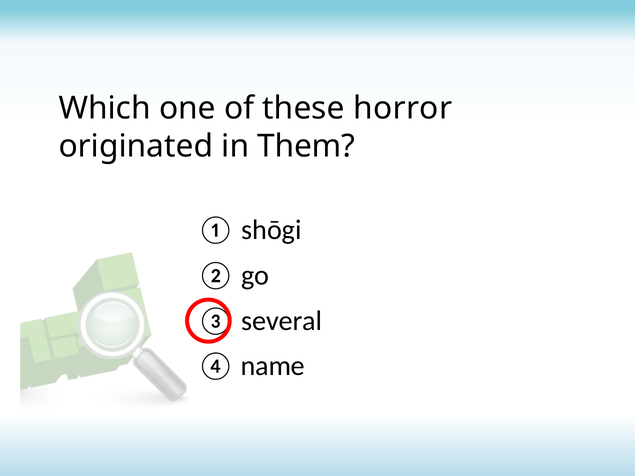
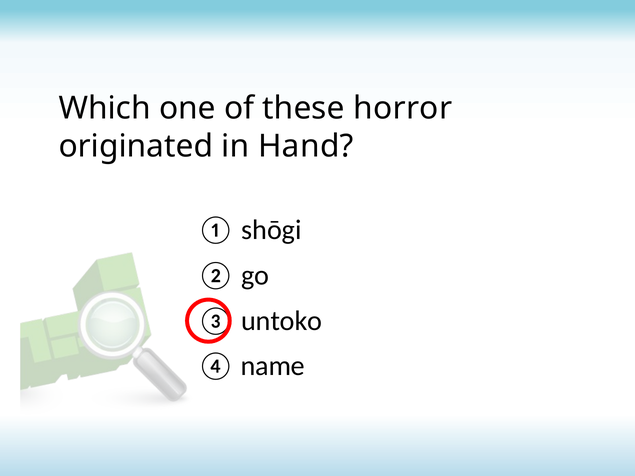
Them: Them -> Hand (306, 146)
several: several -> untoko (282, 321)
